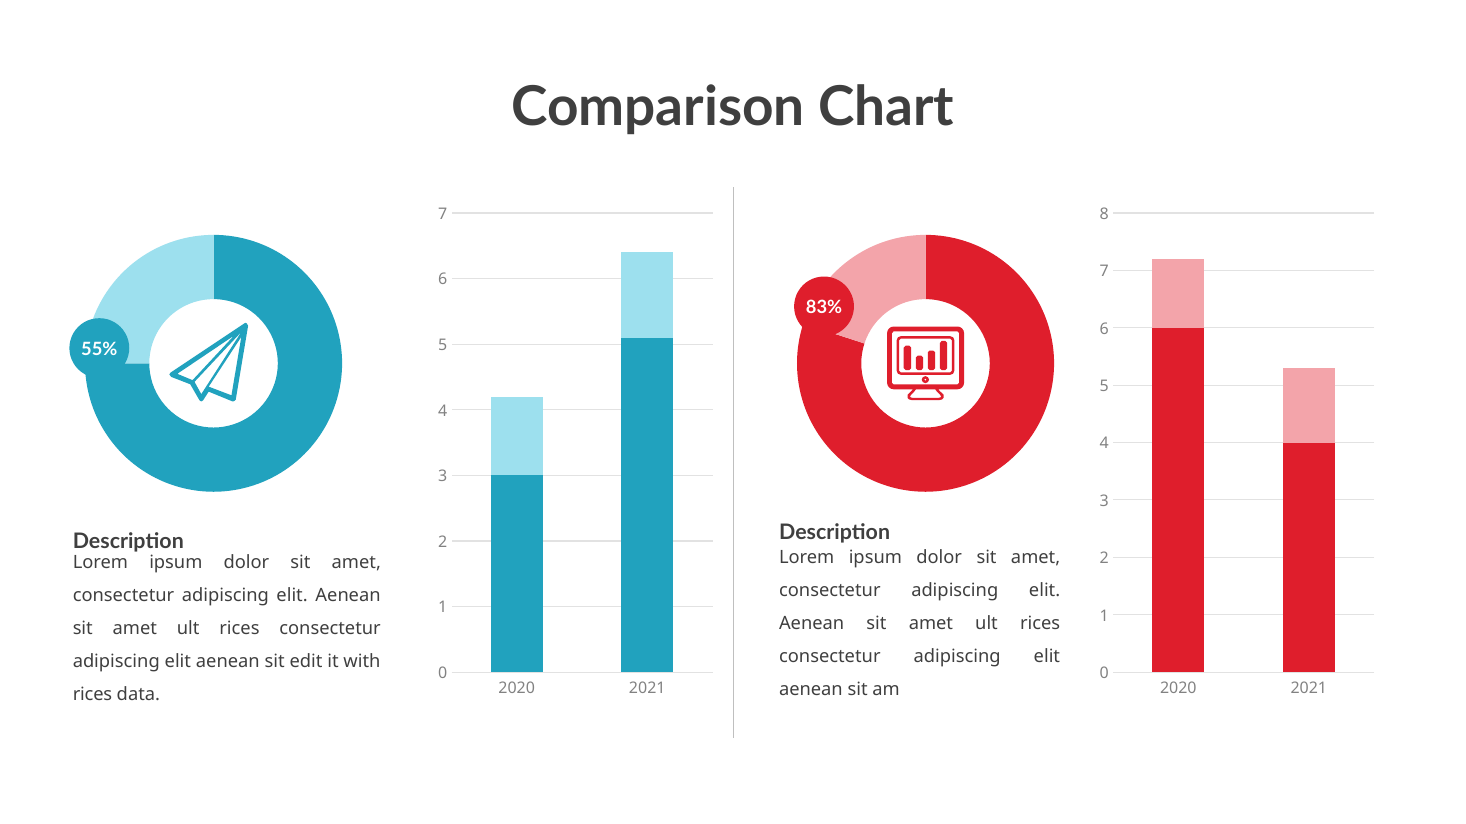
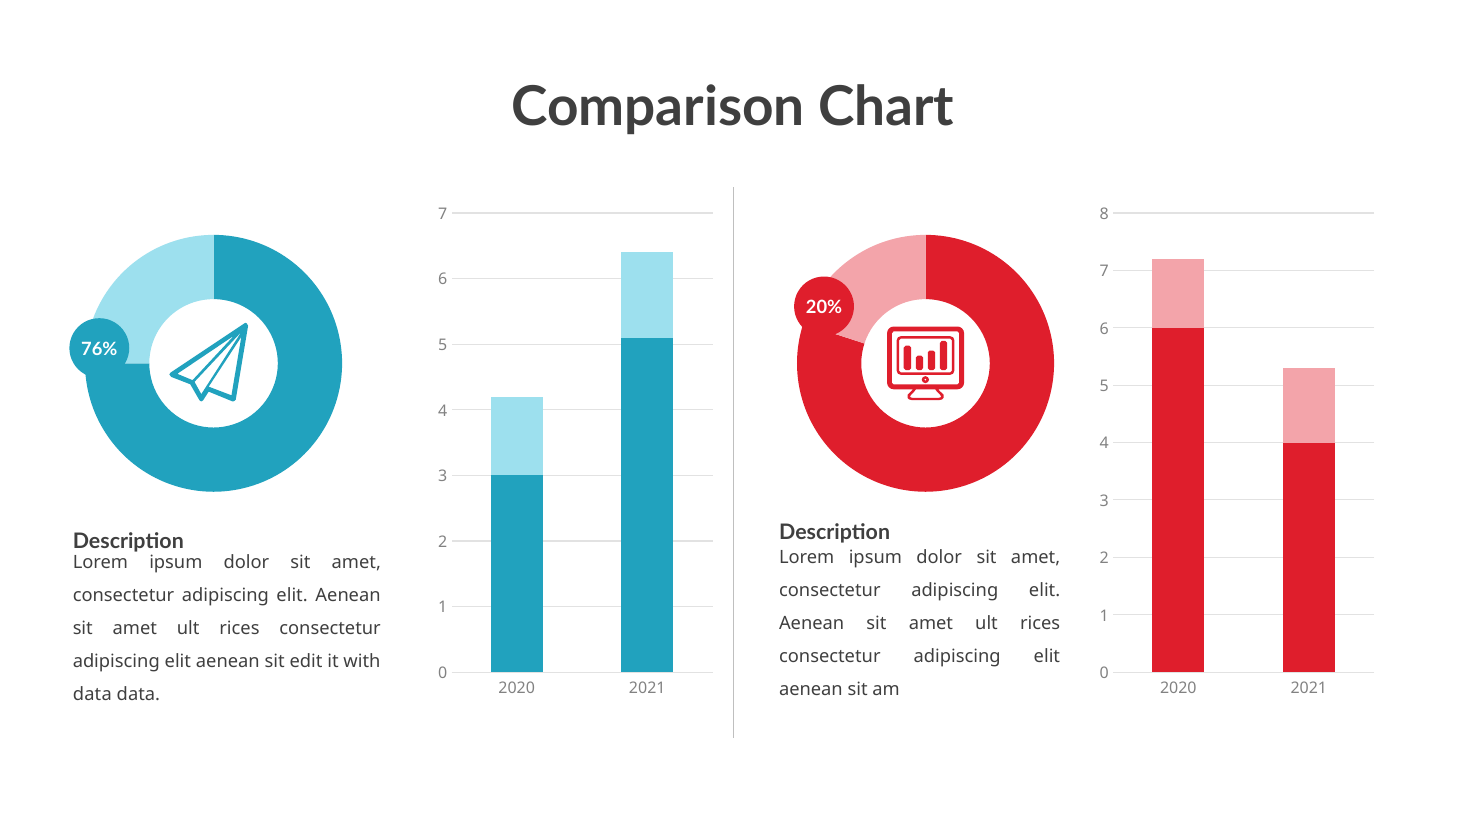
83%: 83% -> 20% (824, 308)
55%: 55% -> 76% (99, 349)
rices: rices -> data (92, 695)
